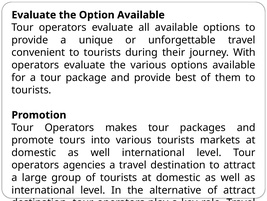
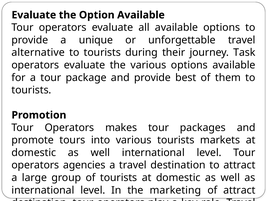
convenient: convenient -> alternative (38, 52)
With: With -> Task (244, 52)
alternative: alternative -> marketing (175, 189)
